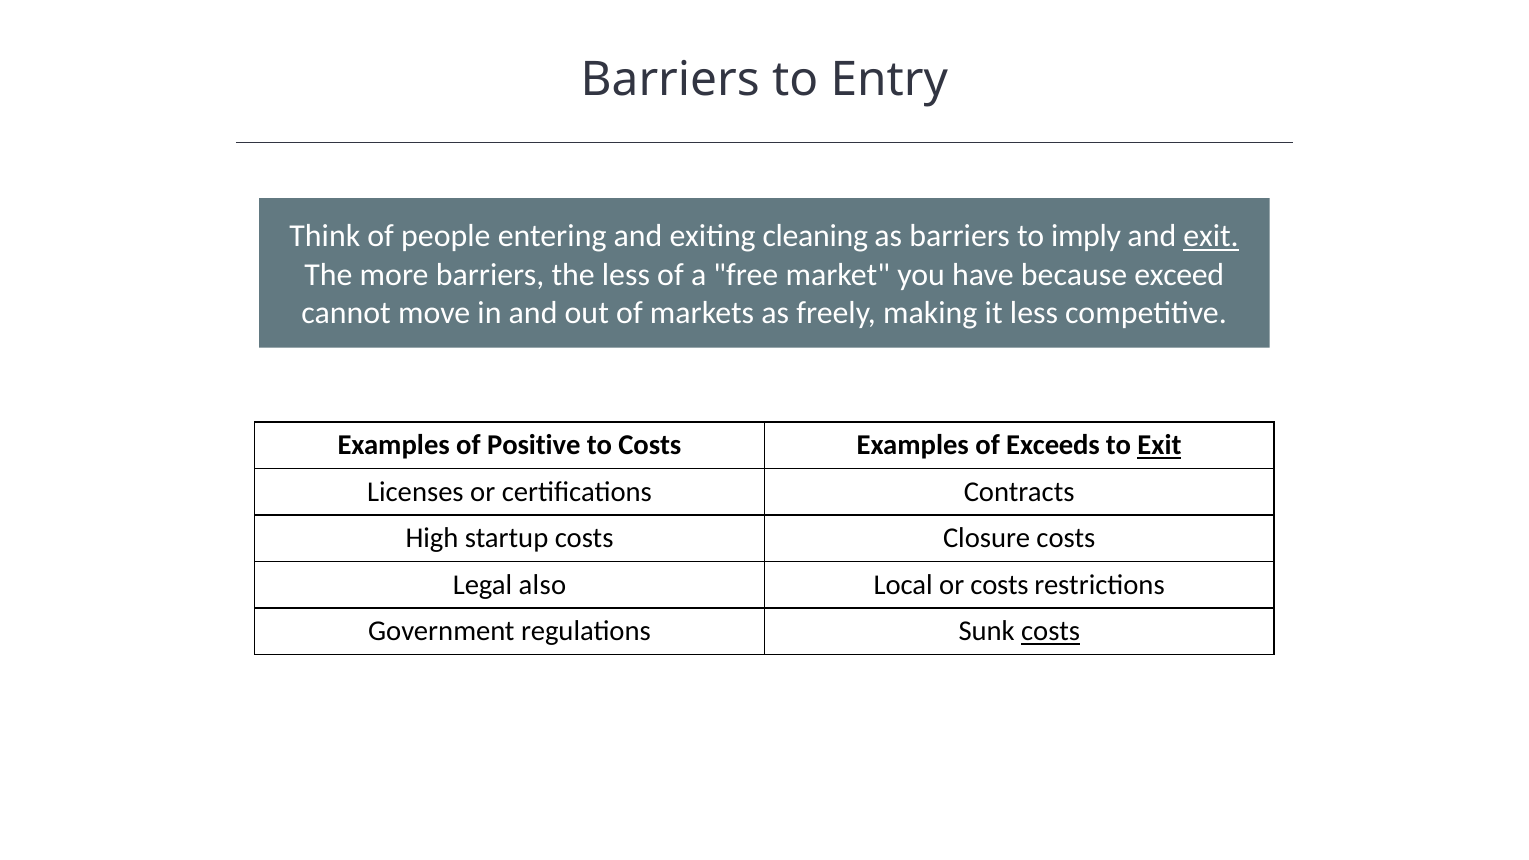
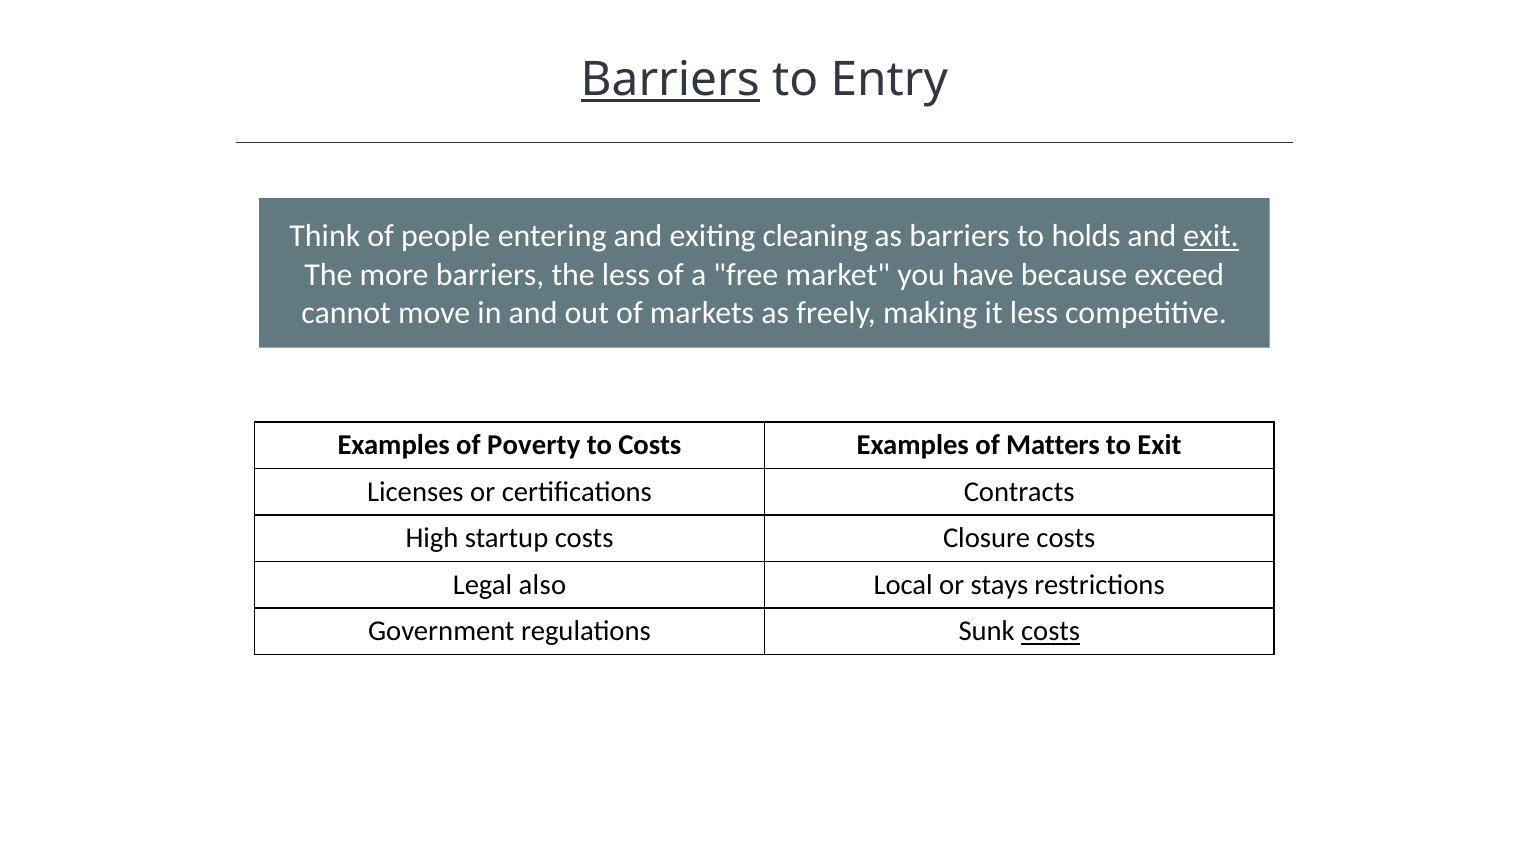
Barriers underline: none -> present (670, 80)
imply: imply -> holds (1086, 236)
Positive: Positive -> Poverty (534, 445)
Exceeds: Exceeds -> Matters (1053, 445)
Exit underline: present -> none (1159, 445)
or costs: costs -> stays (999, 585)
